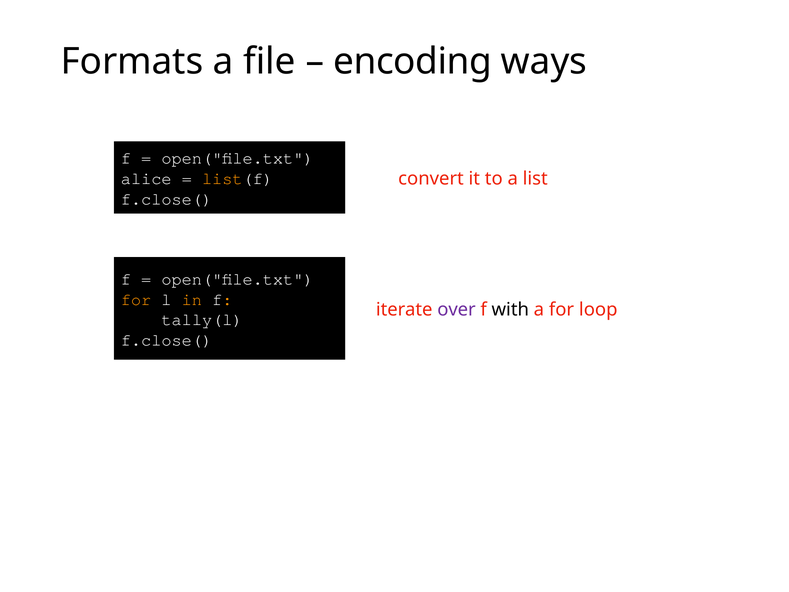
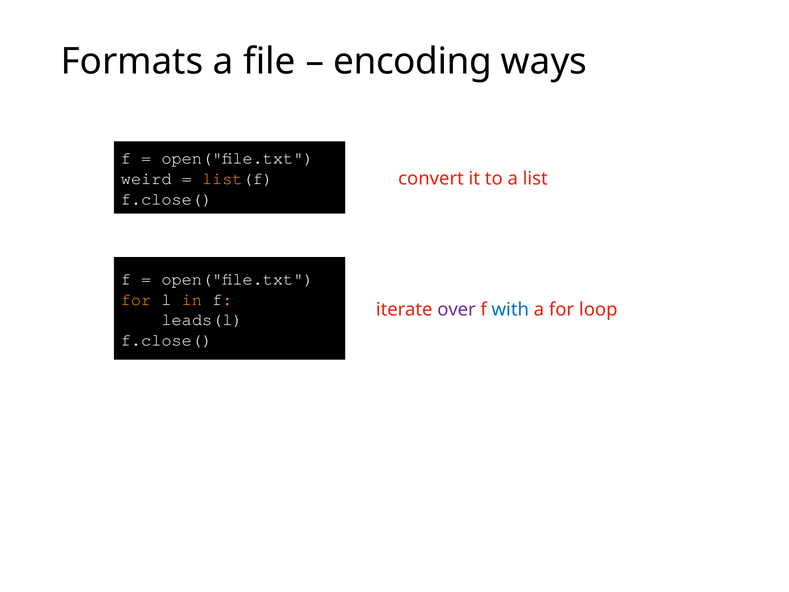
alice: alice -> weird (146, 179)
with colour: black -> blue (510, 310)
tally(l: tally(l -> leads(l (202, 320)
